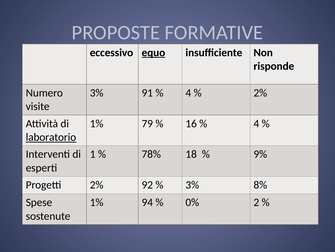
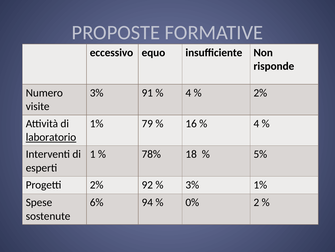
equo underline: present -> none (153, 52)
9%: 9% -> 5% (260, 154)
3% 8%: 8% -> 1% (260, 184)
1%: 1% -> 6% (97, 202)
